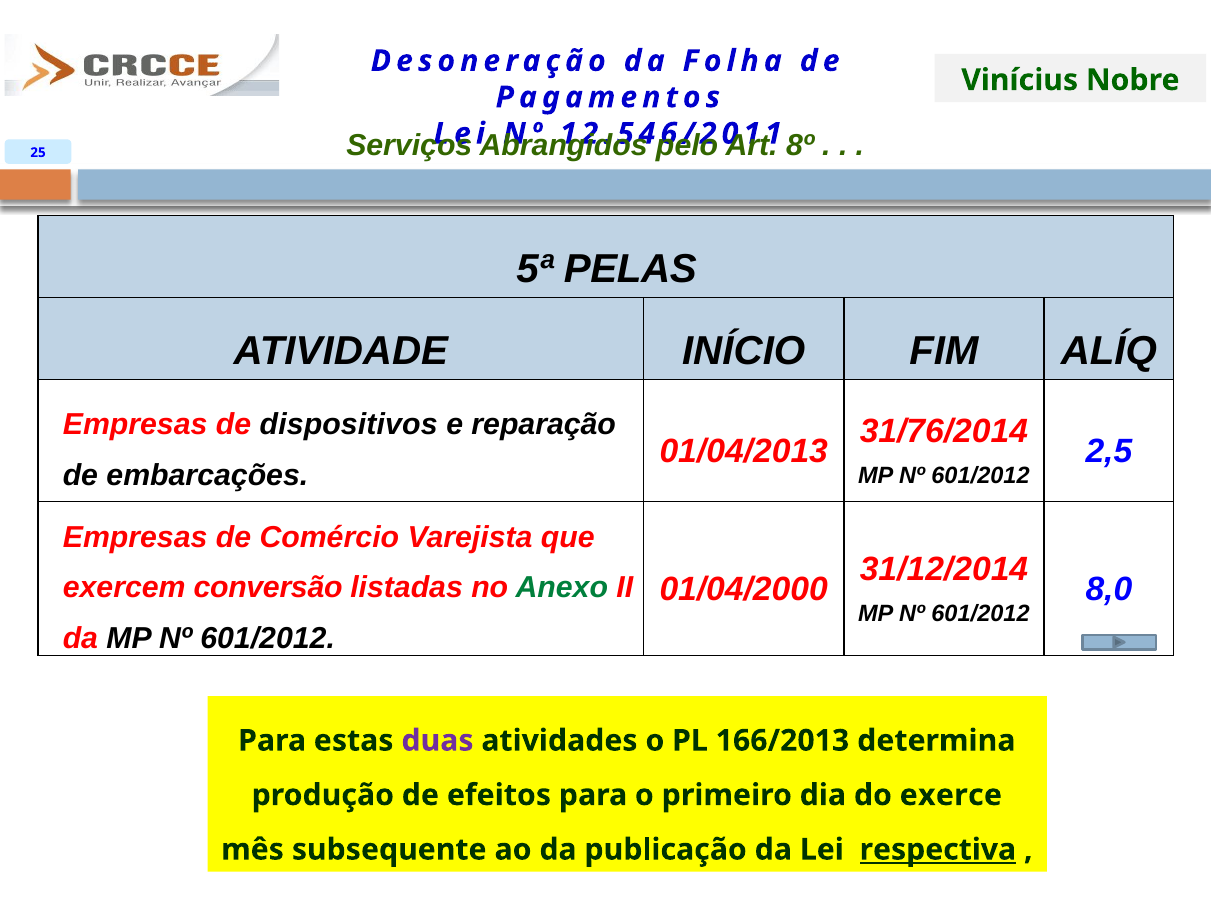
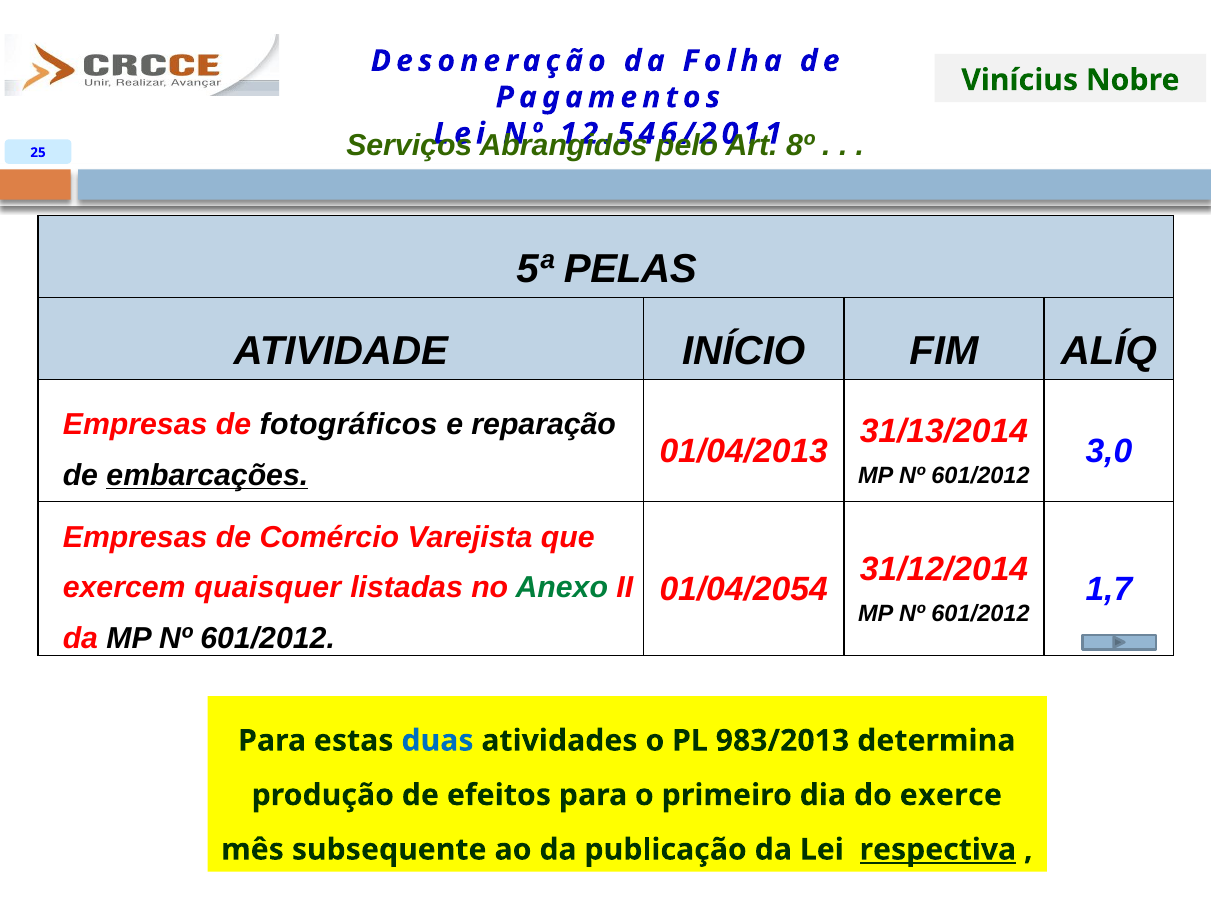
dispositivos: dispositivos -> fotográficos (349, 425)
31/76/2014: 31/76/2014 -> 31/13/2014 (944, 431)
2,5: 2,5 -> 3,0 (1109, 451)
embarcações underline: none -> present (207, 476)
01/04/2000: 01/04/2000 -> 01/04/2054 (744, 589)
8,0: 8,0 -> 1,7 (1109, 589)
conversão: conversão -> quaisquer (268, 588)
duas colour: purple -> blue (438, 741)
166/2013: 166/2013 -> 983/2013 (782, 741)
